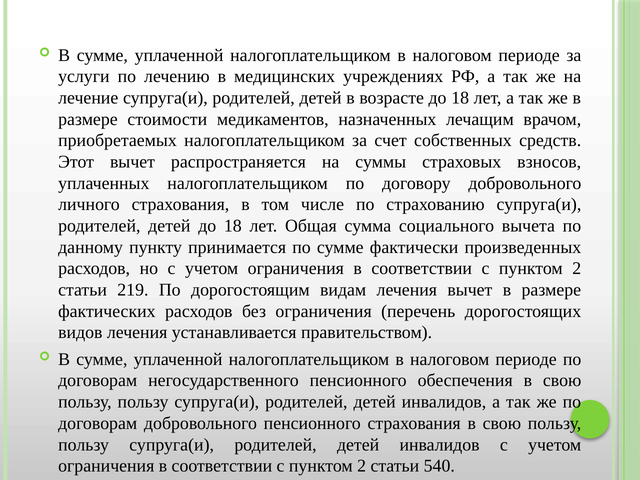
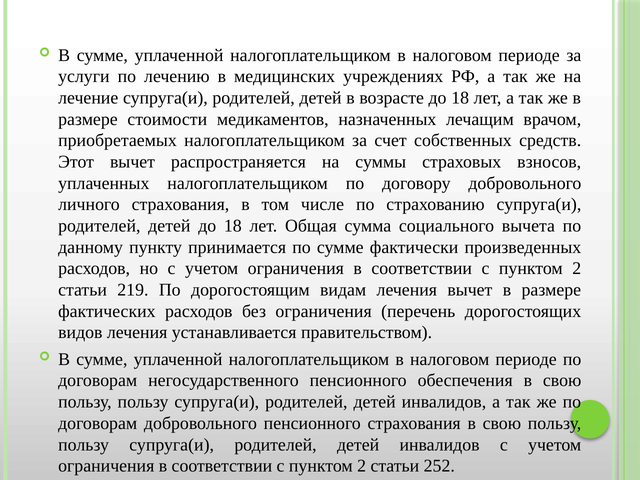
540: 540 -> 252 (439, 466)
